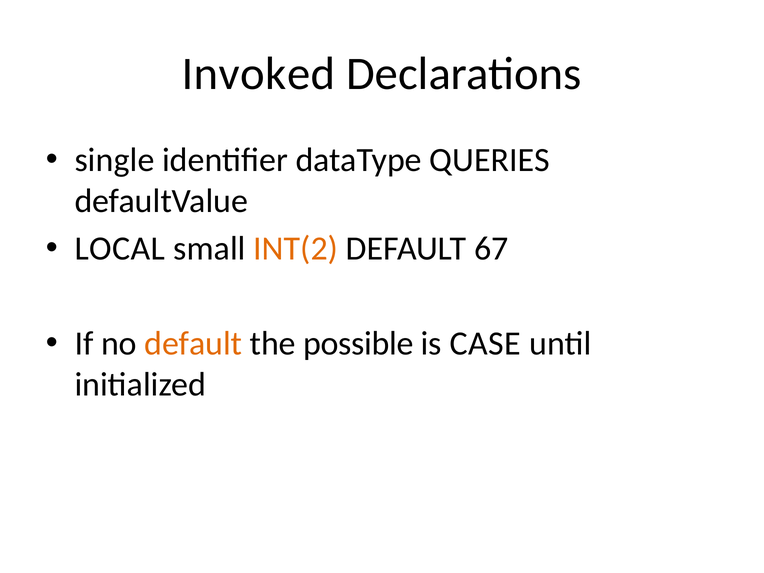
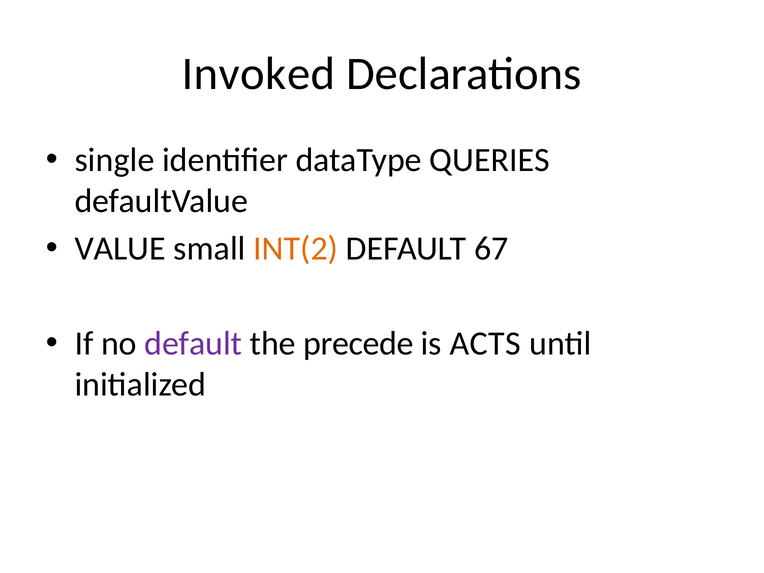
LOCAL: LOCAL -> VALUE (120, 249)
default colour: orange -> purple (193, 344)
possible: possible -> precede (358, 344)
CASE: CASE -> ACTS (485, 344)
